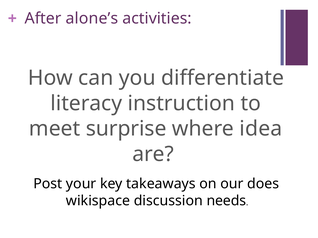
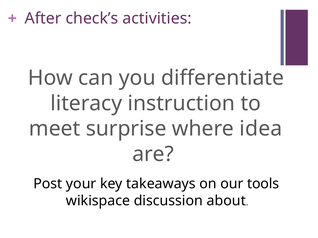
alone’s: alone’s -> check’s (92, 18)
does: does -> tools (263, 184)
needs: needs -> about (226, 201)
